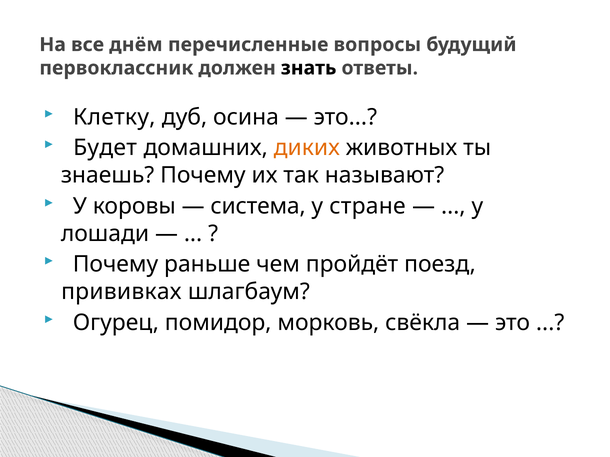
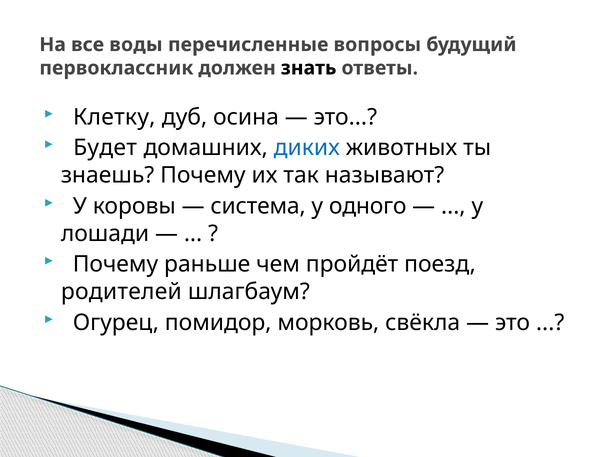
днём: днём -> воды (136, 45)
диких colour: orange -> blue (307, 148)
стране: стране -> одного (368, 206)
прививках: прививках -> родителей (121, 292)
